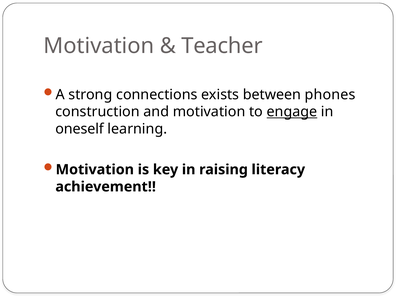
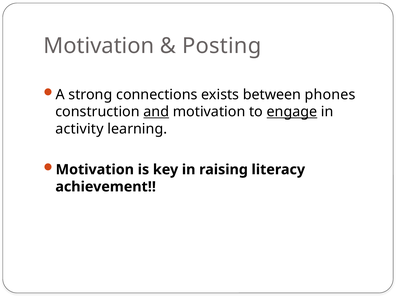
Teacher: Teacher -> Posting (222, 46)
and underline: none -> present (156, 112)
oneself: oneself -> activity (79, 129)
